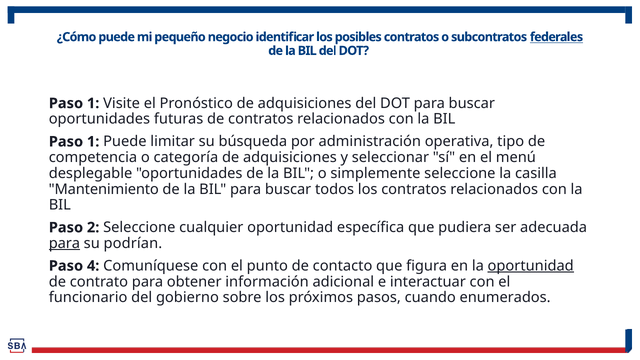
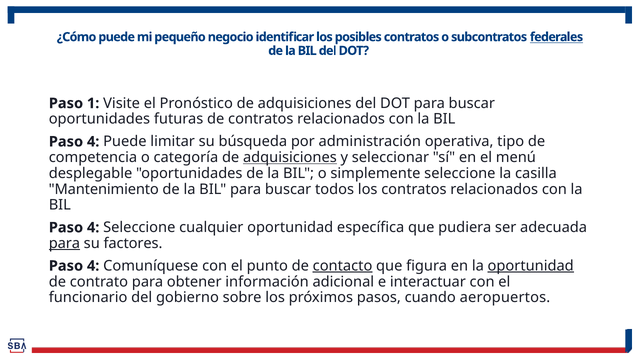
1: 1 -> 4 (93, 142)
adquisiciones underline: none -> present (290, 157)
2: 2 -> 4 (93, 228)
podrían: podrían -> factores (133, 243)
contacto underline: none -> present (343, 266)
enumerados: enumerados -> aeropuertos (505, 298)
